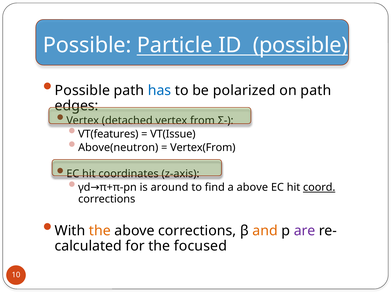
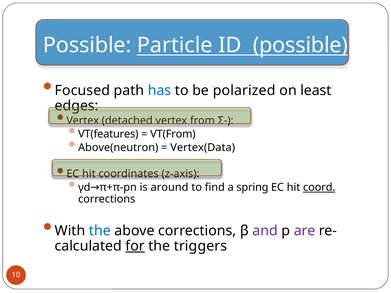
Possible: Possible -> Focused (82, 90)
on path: path -> least (316, 90)
VT(Issue: VT(Issue -> VT(From (173, 134)
Vertex(From: Vertex(From -> Vertex(Data (203, 148)
a above: above -> spring (252, 188)
the colour: orange -> blue (100, 231)
and colour: orange -> purple (265, 231)
for underline: none -> present (135, 246)
focused: focused -> triggers (200, 246)
